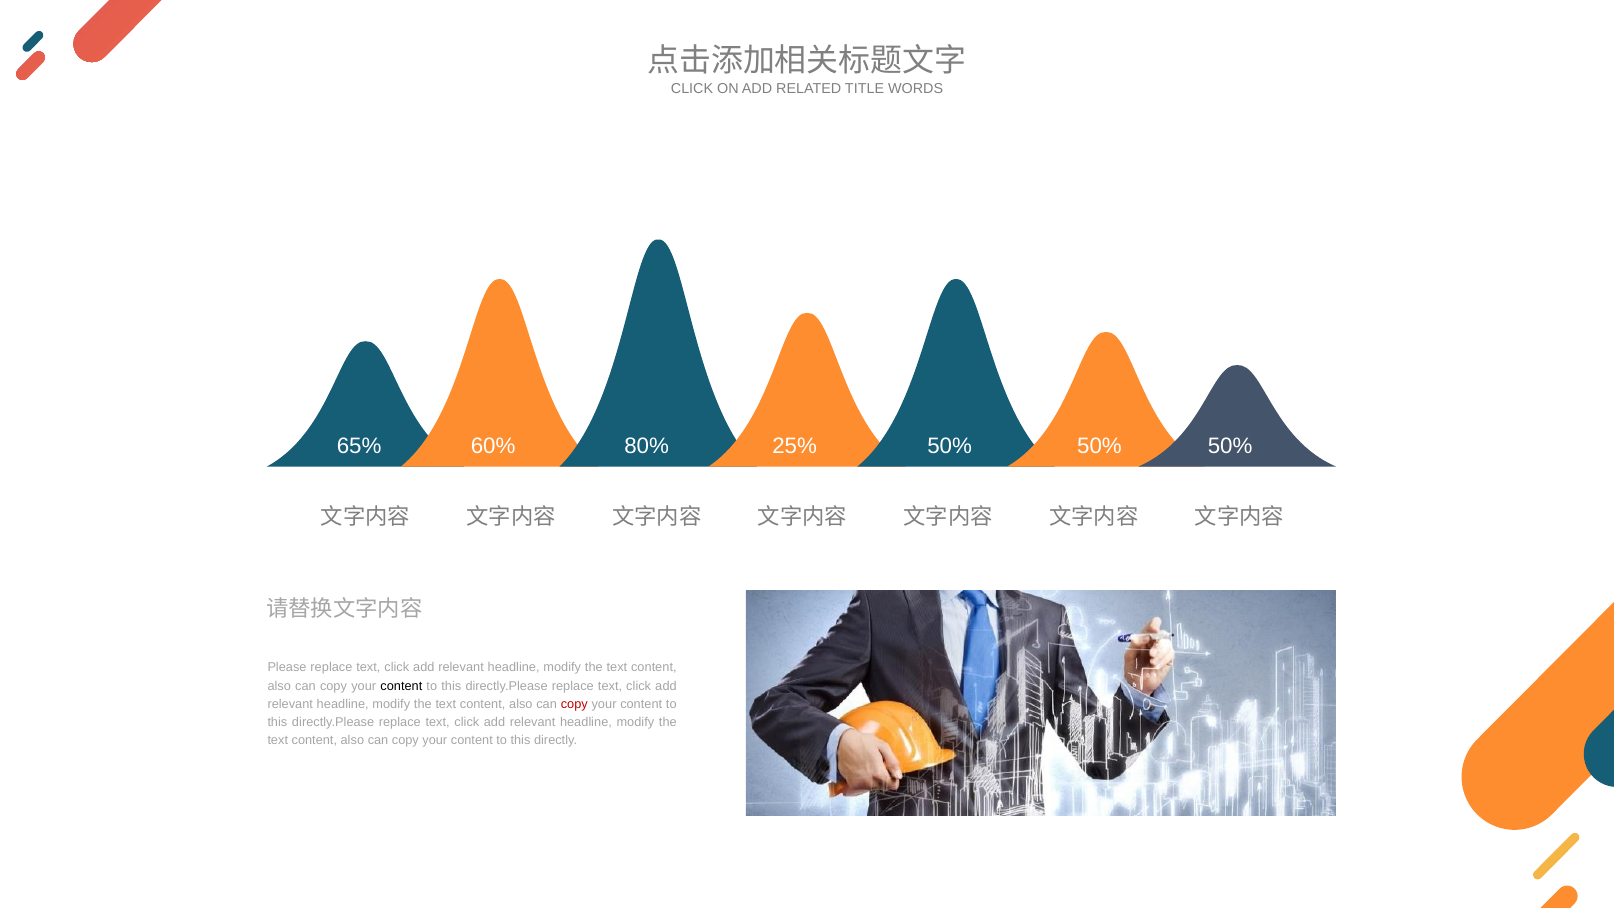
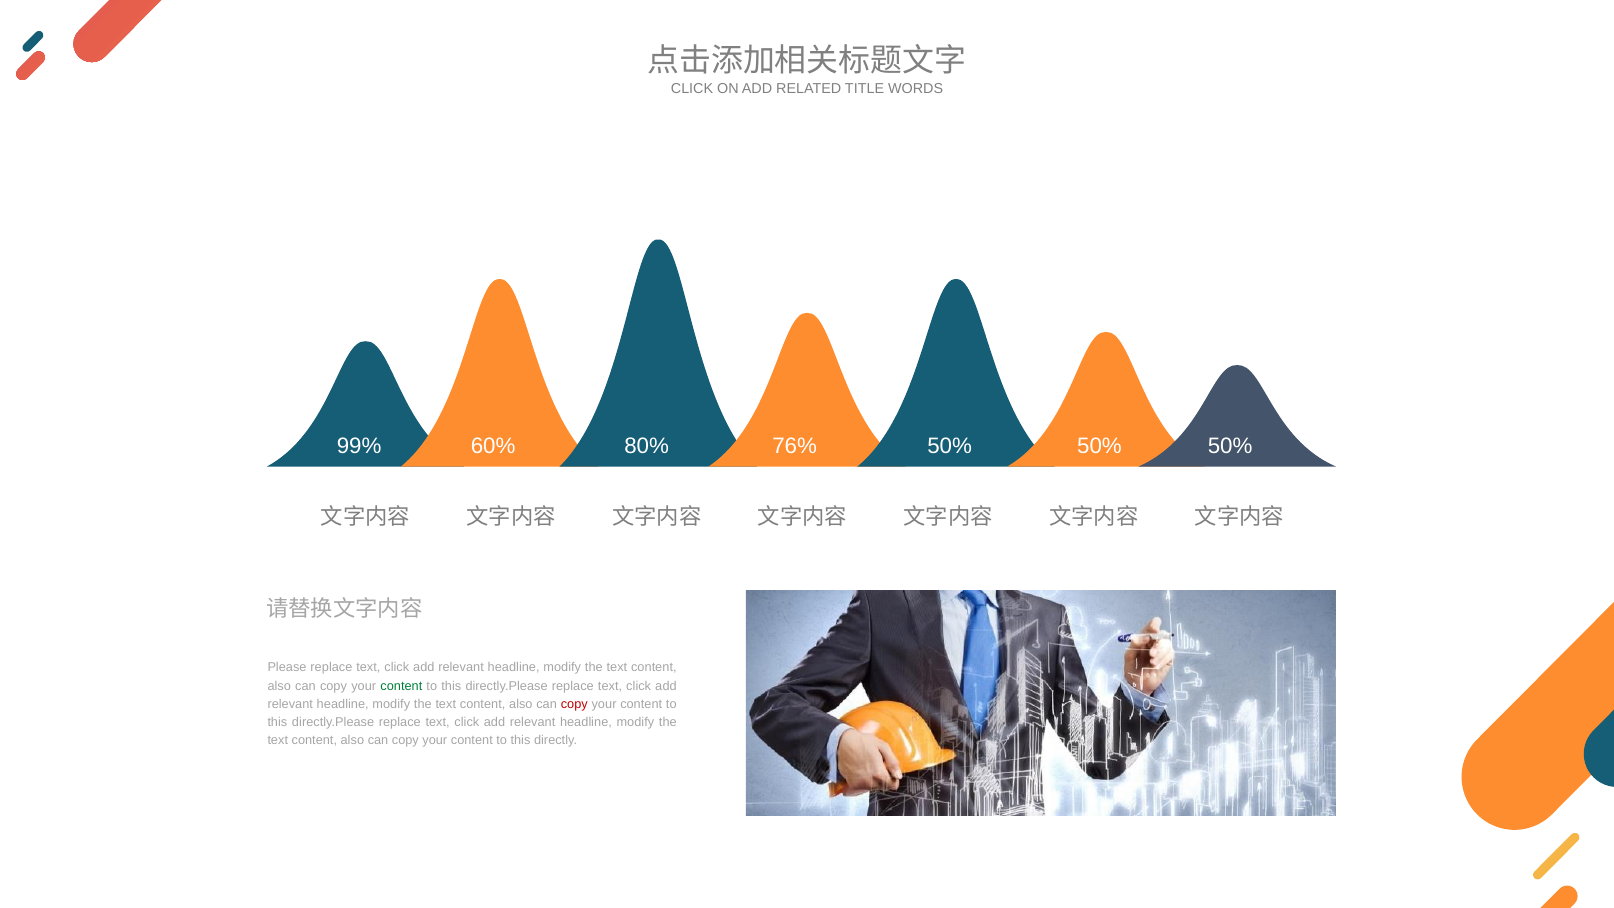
65%: 65% -> 99% (359, 446)
25%: 25% -> 76% (795, 446)
content colour: black -> green (401, 686)
